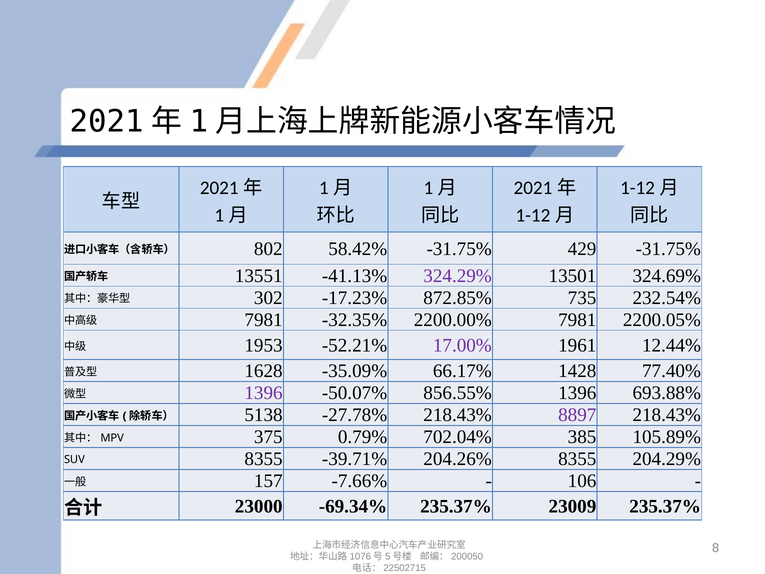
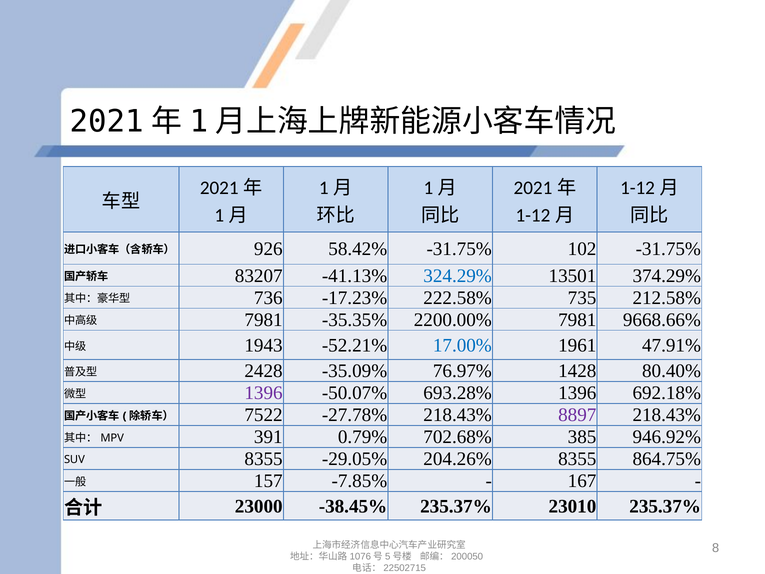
802: 802 -> 926 (268, 249)
429: 429 -> 102 (582, 249)
13551: 13551 -> 83207 (259, 276)
324.29% colour: purple -> blue (458, 276)
324.69%: 324.69% -> 374.29% (667, 276)
302: 302 -> 736 (268, 298)
872.85%: 872.85% -> 222.58% (458, 298)
232.54%: 232.54% -> 212.58% (667, 298)
-32.35%: -32.35% -> -35.35% (355, 320)
2200.05%: 2200.05% -> 9668.66% (662, 320)
1953: 1953 -> 1943 (264, 345)
17.00% colour: purple -> blue (462, 345)
12.44%: 12.44% -> 47.91% (671, 345)
1628: 1628 -> 2428 (264, 371)
66.17%: 66.17% -> 76.97% (462, 371)
77.40%: 77.40% -> 80.40% (671, 371)
856.55%: 856.55% -> 693.28% (458, 393)
693.88%: 693.88% -> 692.18% (667, 393)
5138: 5138 -> 7522 (264, 415)
375: 375 -> 391 (268, 437)
702.04%: 702.04% -> 702.68% (458, 437)
105.89%: 105.89% -> 946.92% (667, 437)
-39.71%: -39.71% -> -29.05% (355, 459)
204.29%: 204.29% -> 864.75% (667, 459)
-7.66%: -7.66% -> -7.85% (359, 481)
106: 106 -> 167 (582, 481)
-69.34%: -69.34% -> -38.45% (353, 506)
23009: 23009 -> 23010 (572, 506)
